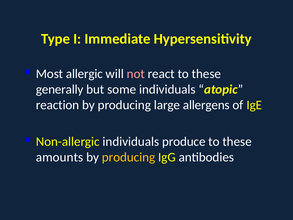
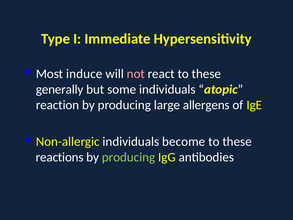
allergic: allergic -> induce (84, 74)
produce: produce -> become (184, 141)
amounts: amounts -> reactions (60, 157)
producing colour: yellow -> light green (129, 157)
